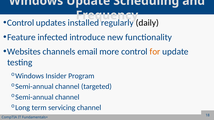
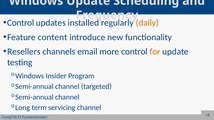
daily colour: black -> orange (147, 23)
infected: infected -> content (53, 37)
Websites: Websites -> Resellers (24, 52)
